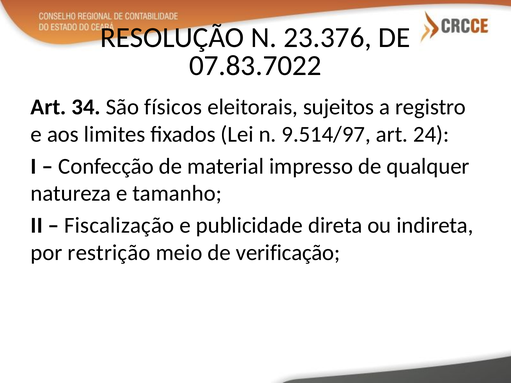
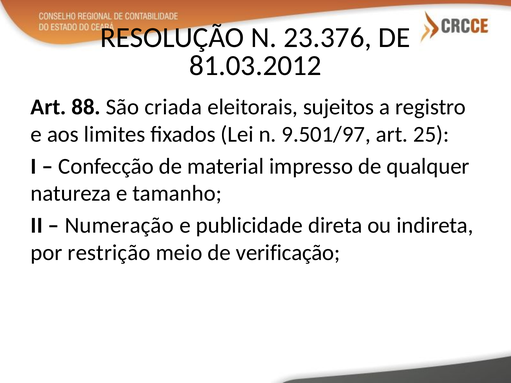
07.83.7022: 07.83.7022 -> 81.03.2012 (255, 66)
34: 34 -> 88 (86, 107)
físicos: físicos -> criada (173, 107)
9.514/97: 9.514/97 -> 9.501/97 (326, 134)
24: 24 -> 25 (431, 134)
Fiscalização: Fiscalização -> Numeração (119, 225)
